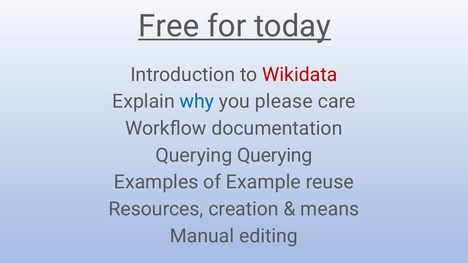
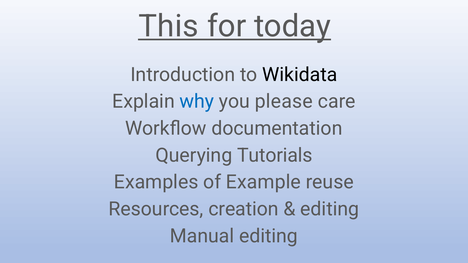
Free: Free -> This (169, 26)
Wikidata colour: red -> black (300, 75)
Querying Querying: Querying -> Tutorials (275, 155)
means: means -> editing (330, 209)
